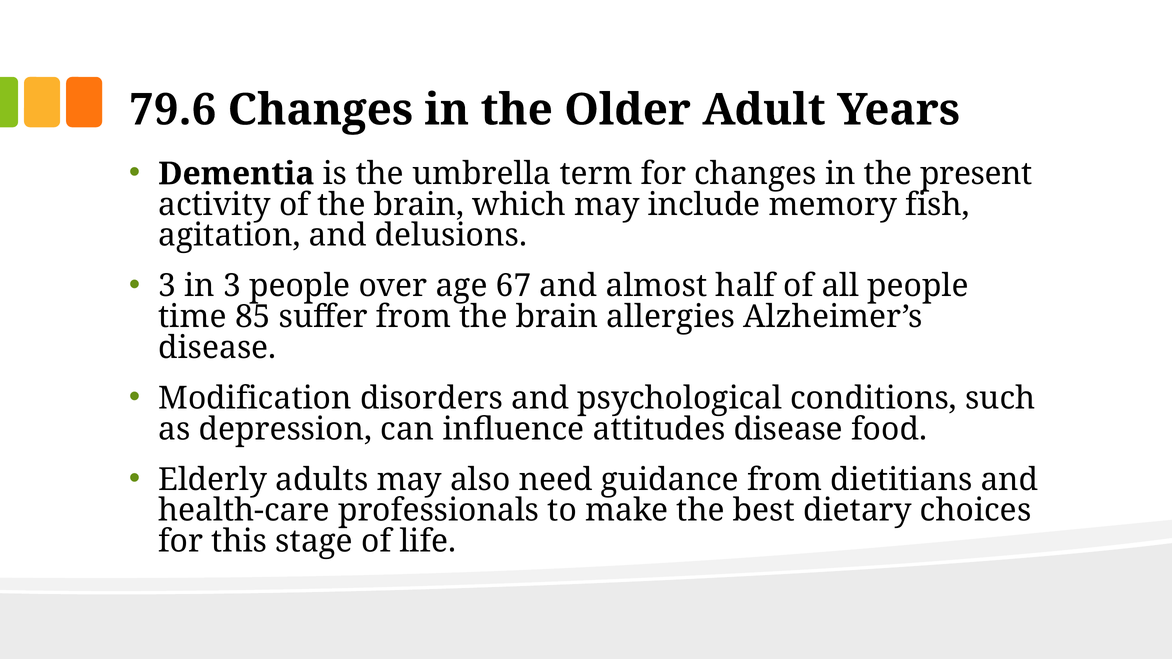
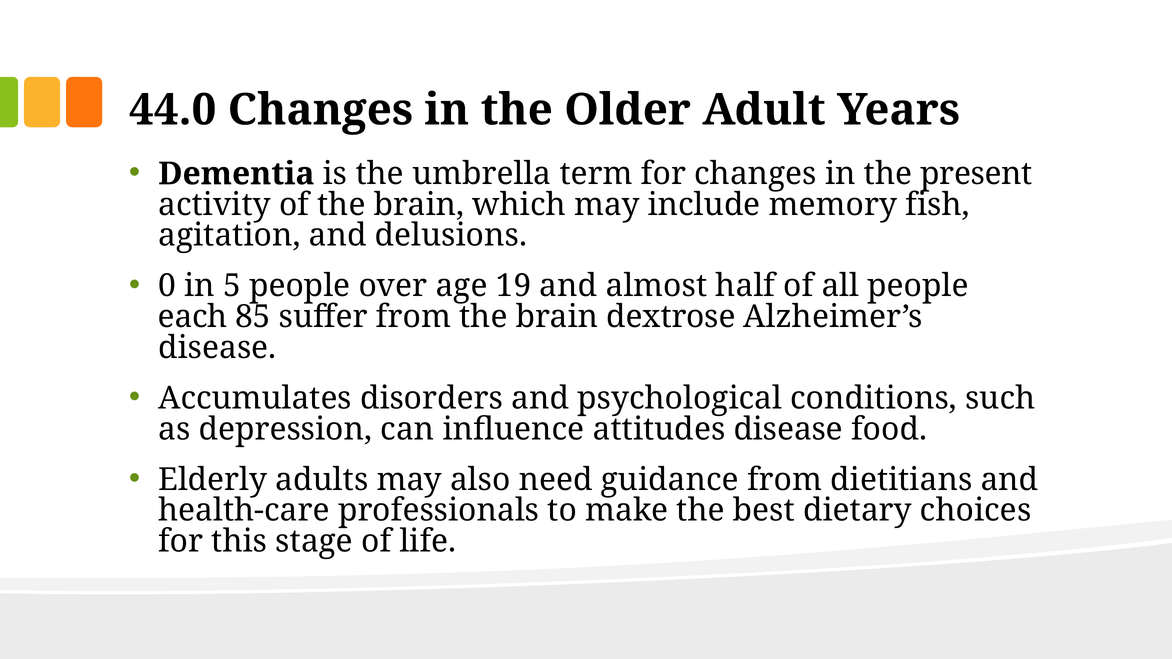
79.6: 79.6 -> 44.0 (173, 110)
3: 3 -> 0 (167, 286)
in 3: 3 -> 5 (232, 286)
67: 67 -> 19 (513, 286)
time: time -> each (193, 317)
allergies: allergies -> dextrose (671, 317)
Modification: Modification -> Accumulates (255, 399)
